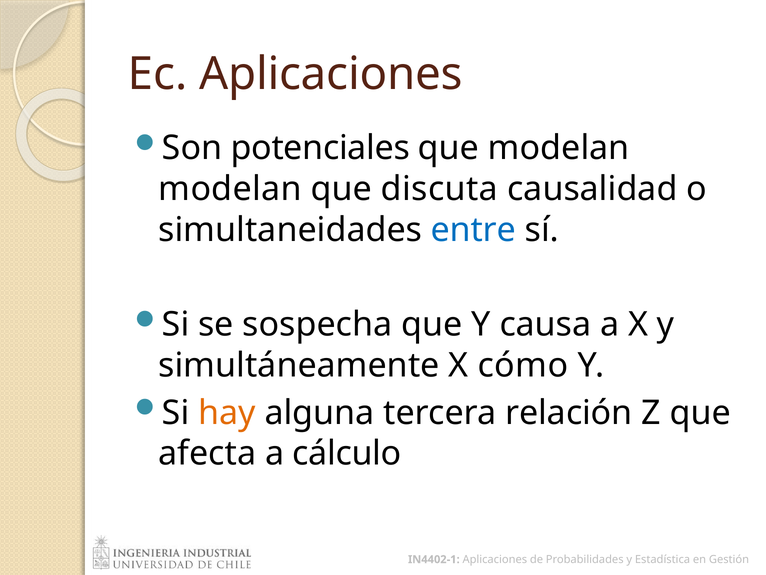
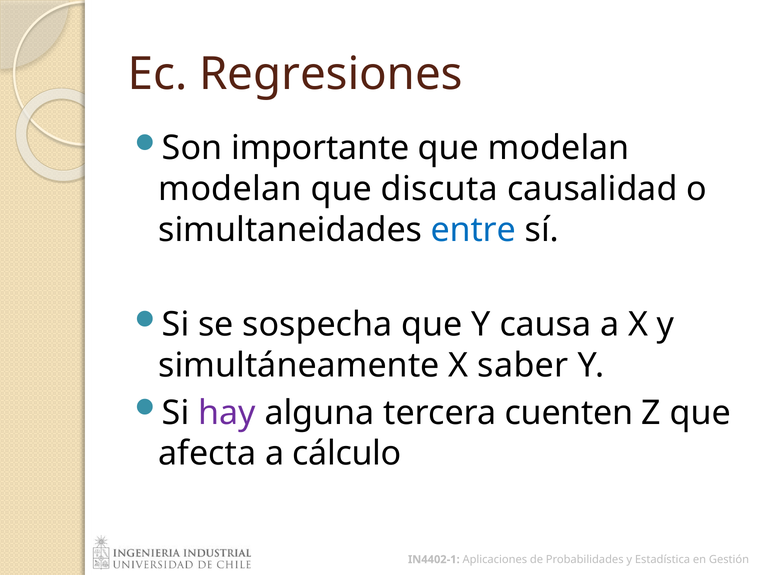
Ec Aplicaciones: Aplicaciones -> Regresiones (331, 74)
potenciales: potenciales -> importante (320, 148)
cómo: cómo -> saber (523, 365)
hay colour: orange -> purple (227, 412)
relación: relación -> cuenten (569, 412)
